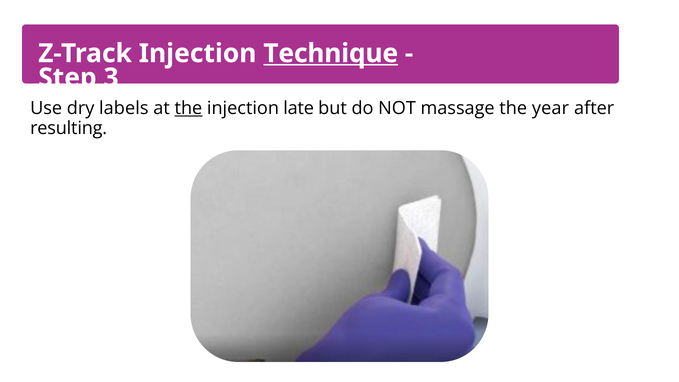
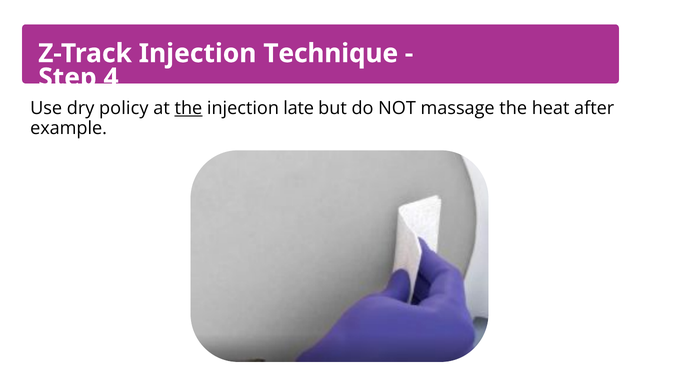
Technique underline: present -> none (331, 53)
3: 3 -> 4 (111, 78)
labels: labels -> policy (124, 108)
year: year -> heat (551, 108)
resulting: resulting -> example (69, 128)
